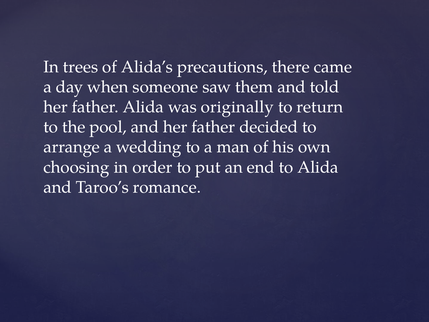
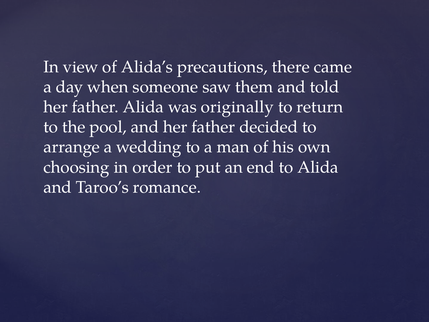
trees: trees -> view (81, 67)
